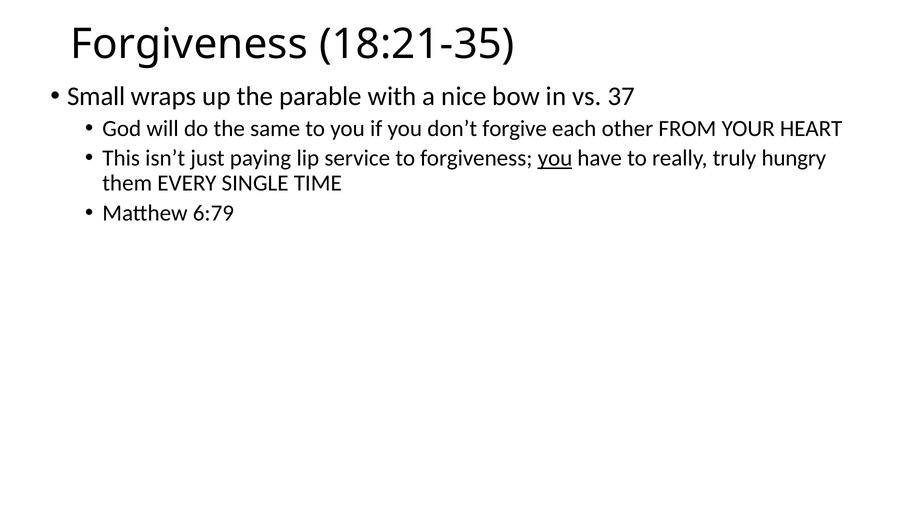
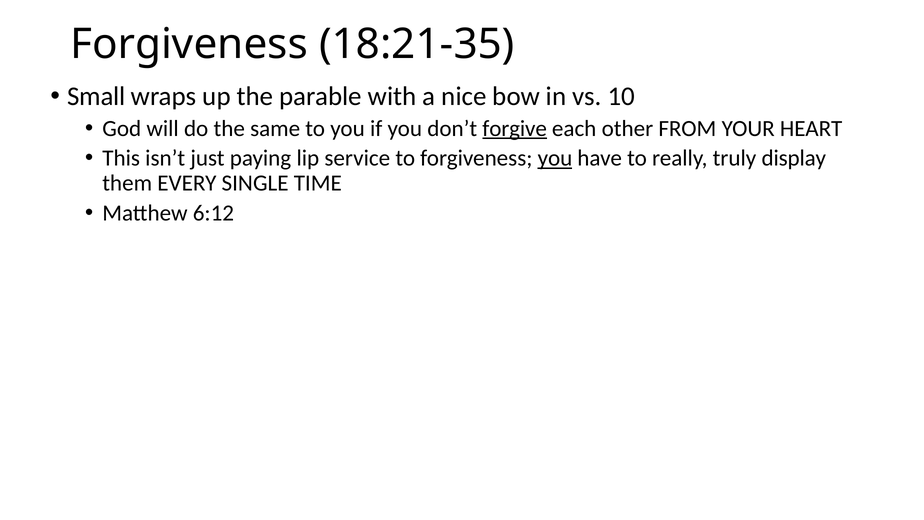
37: 37 -> 10 (621, 97)
forgive underline: none -> present (515, 128)
hungry: hungry -> display (794, 158)
6:79: 6:79 -> 6:12 (213, 213)
